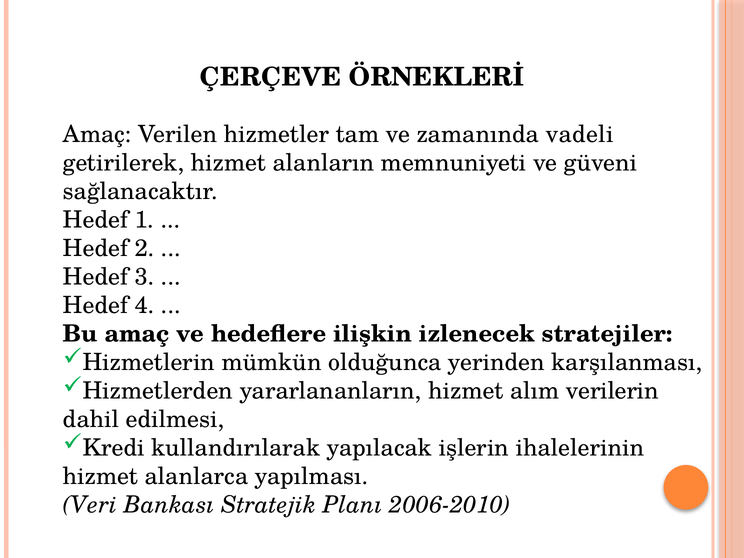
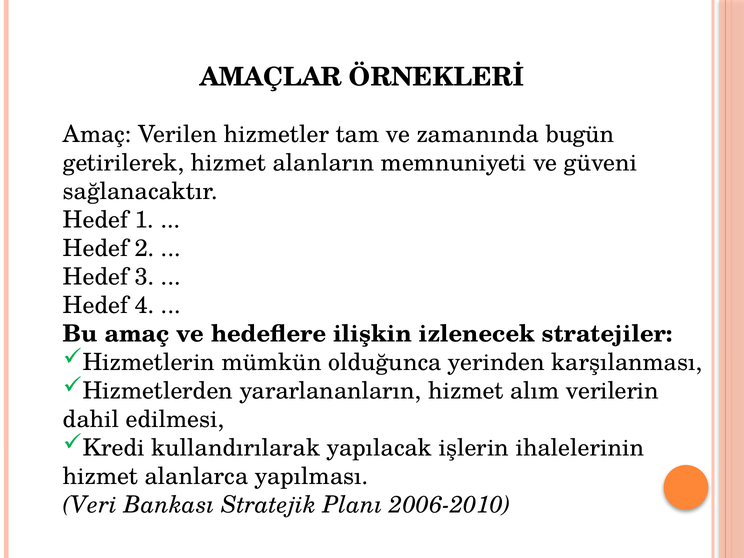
ÇERÇEVE: ÇERÇEVE -> AMAÇLAR (271, 77)
vadeli: vadeli -> bugün (580, 134)
